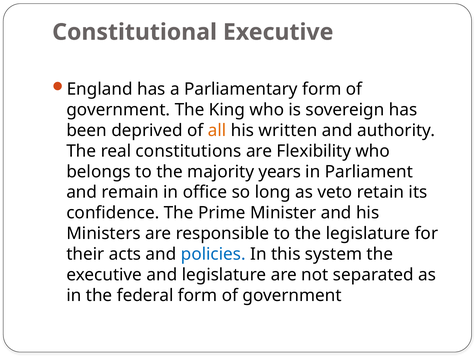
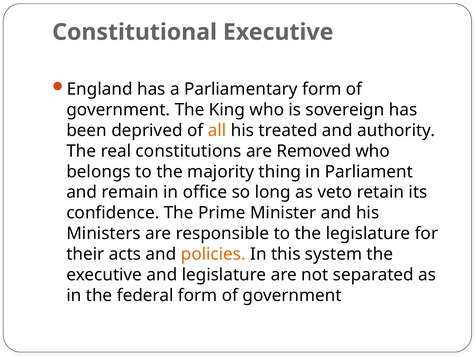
written: written -> treated (288, 130)
Flexibility: Flexibility -> Removed (314, 151)
years: years -> thing (280, 171)
policies colour: blue -> orange (213, 254)
